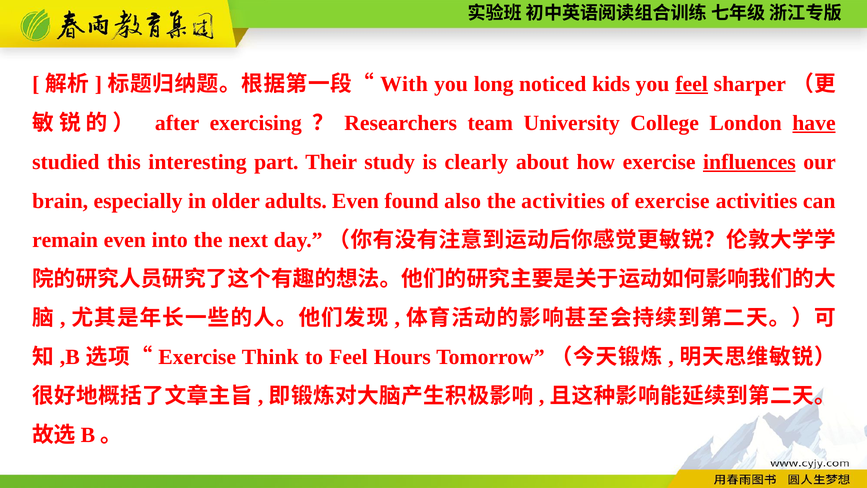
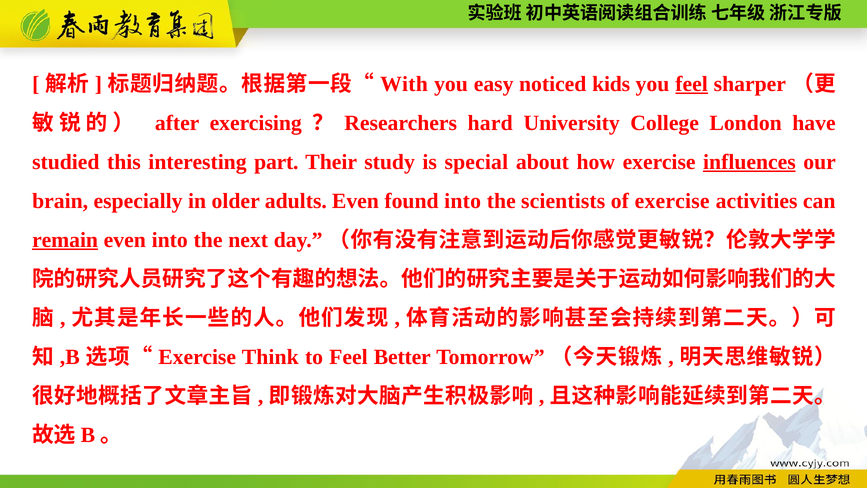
long: long -> easy (494, 84)
team: team -> hard (490, 123)
have underline: present -> none (814, 123)
clearly: clearly -> special (476, 162)
found also: also -> into (463, 201)
the activities: activities -> scientists (563, 201)
remain underline: none -> present (65, 240)
Hours: Hours -> Better (402, 357)
